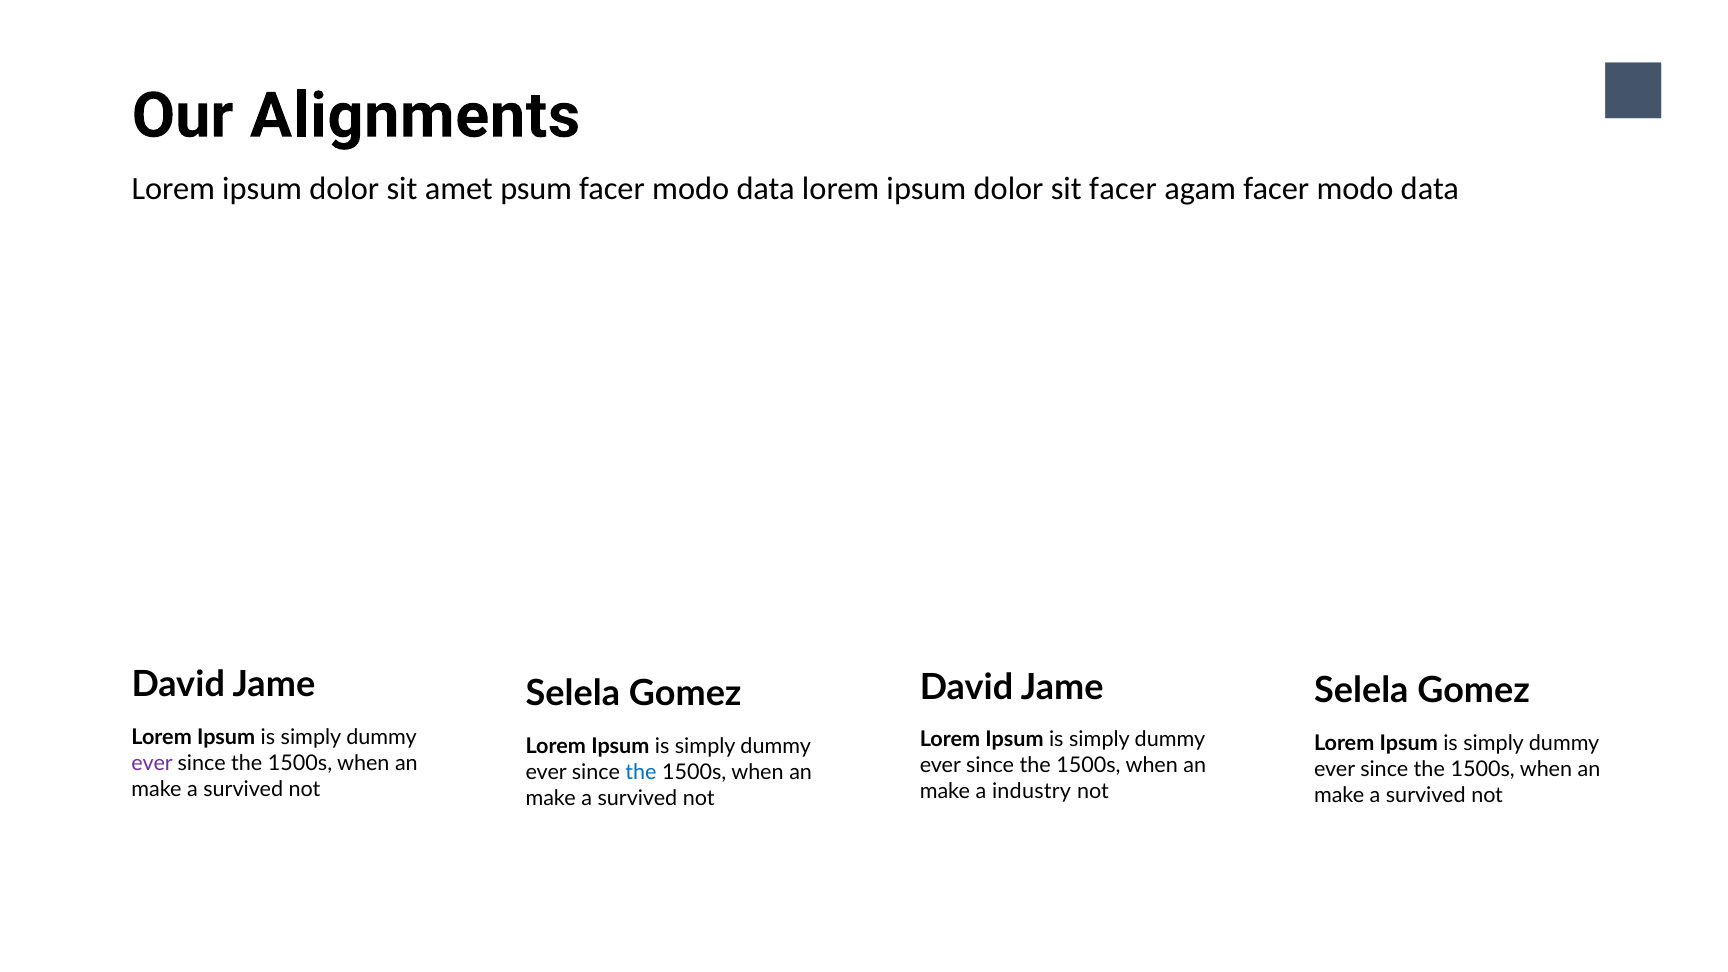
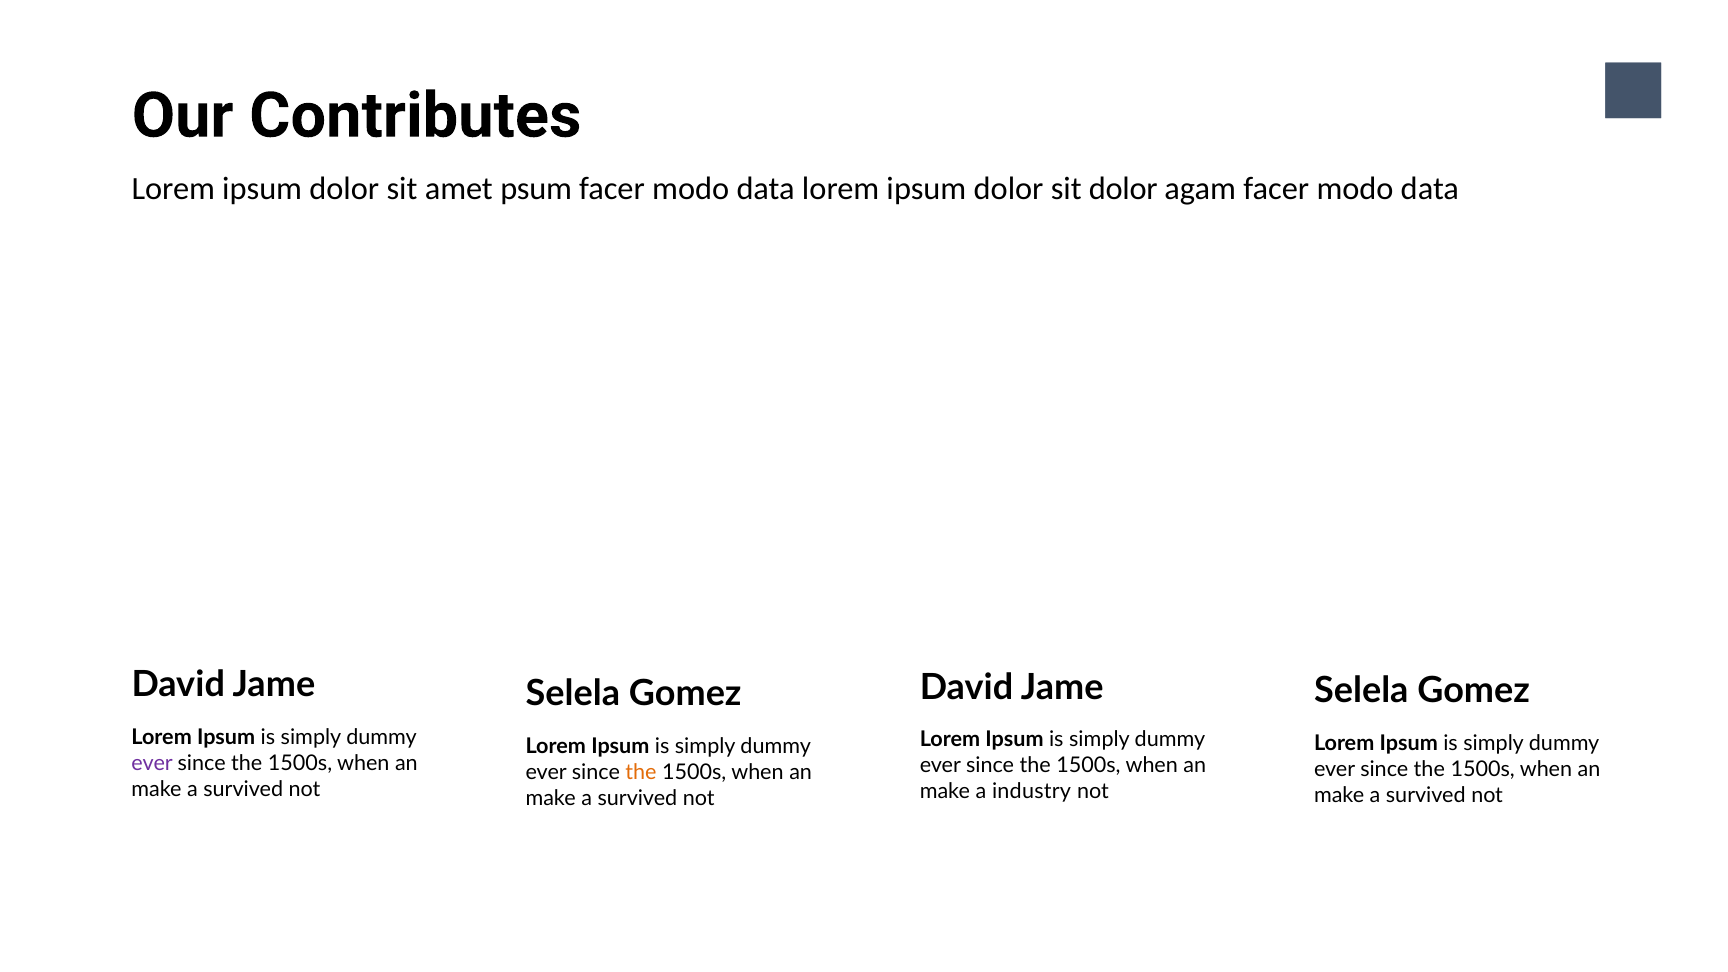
Alignments: Alignments -> Contributes (415, 116)
sit facer: facer -> dolor (1123, 189)
the colour: blue -> orange (641, 772)
